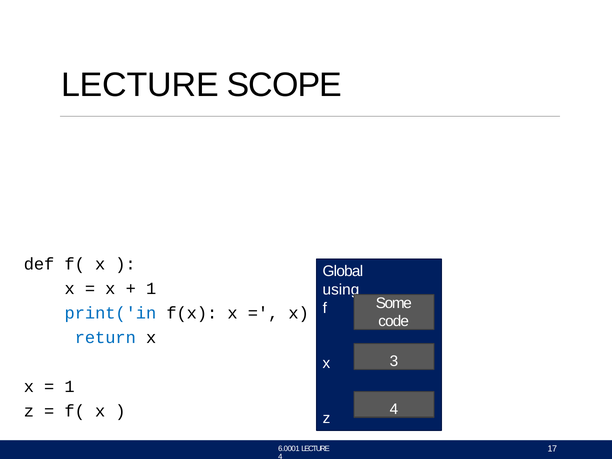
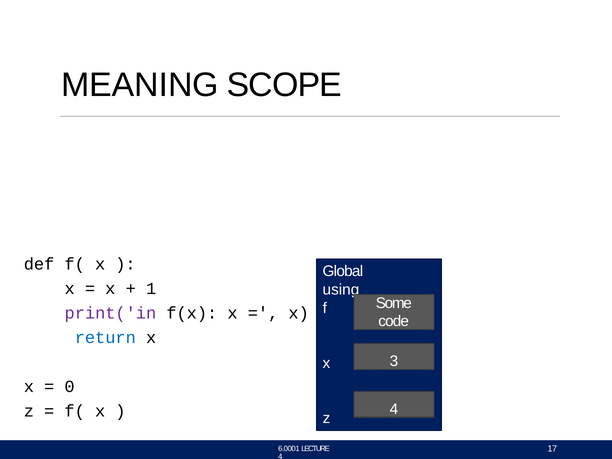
LECTURE: LECTURE -> MEANING (140, 85)
print('in colour: blue -> purple (110, 313)
1: 1 -> 0 (70, 387)
